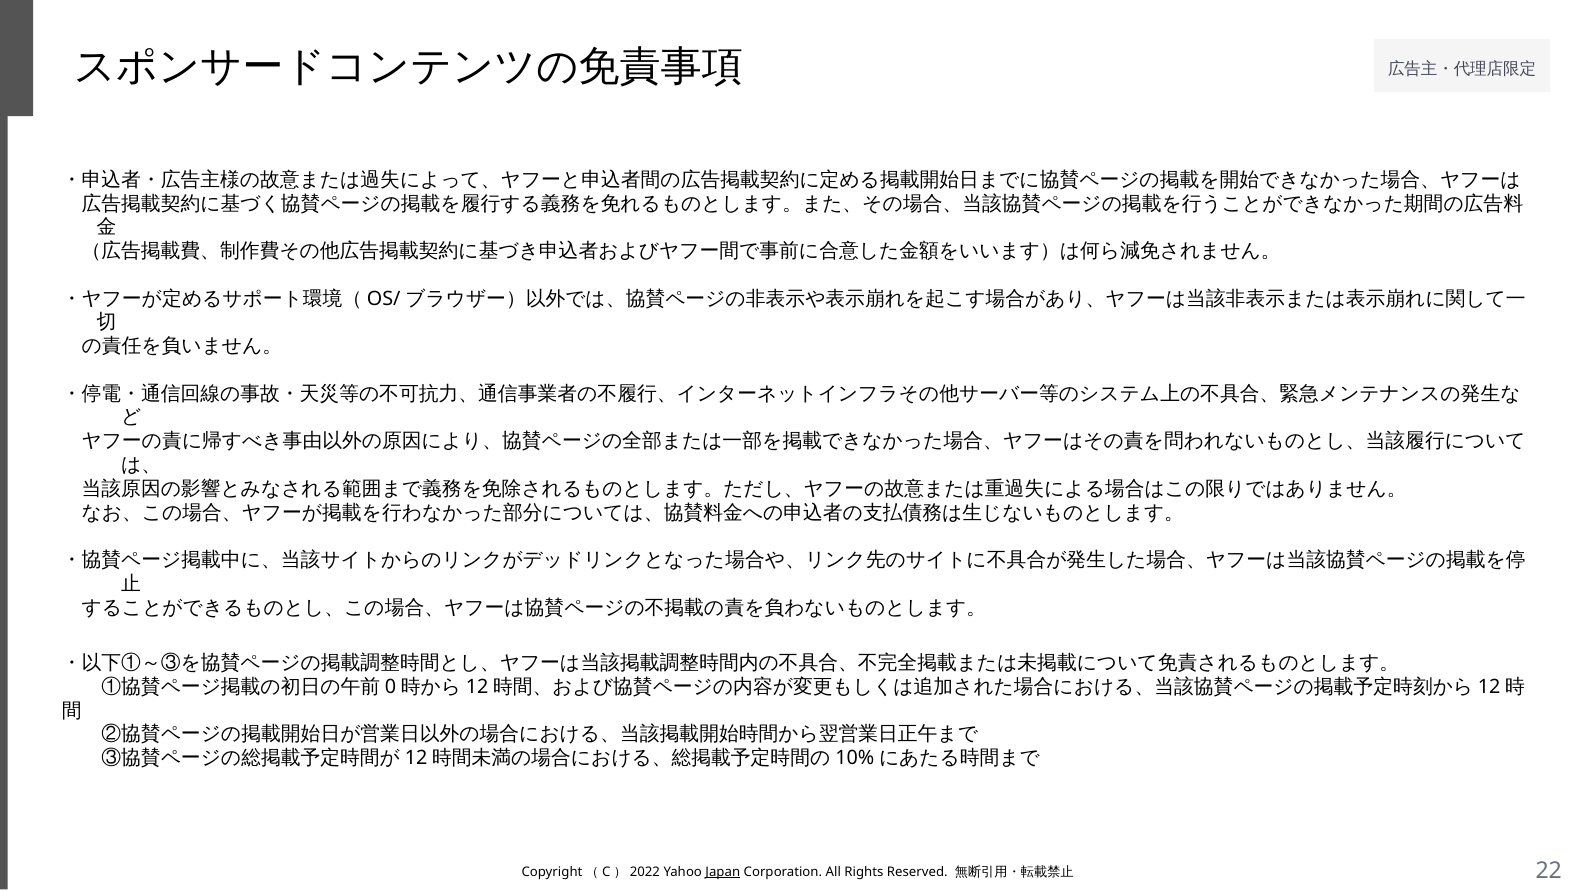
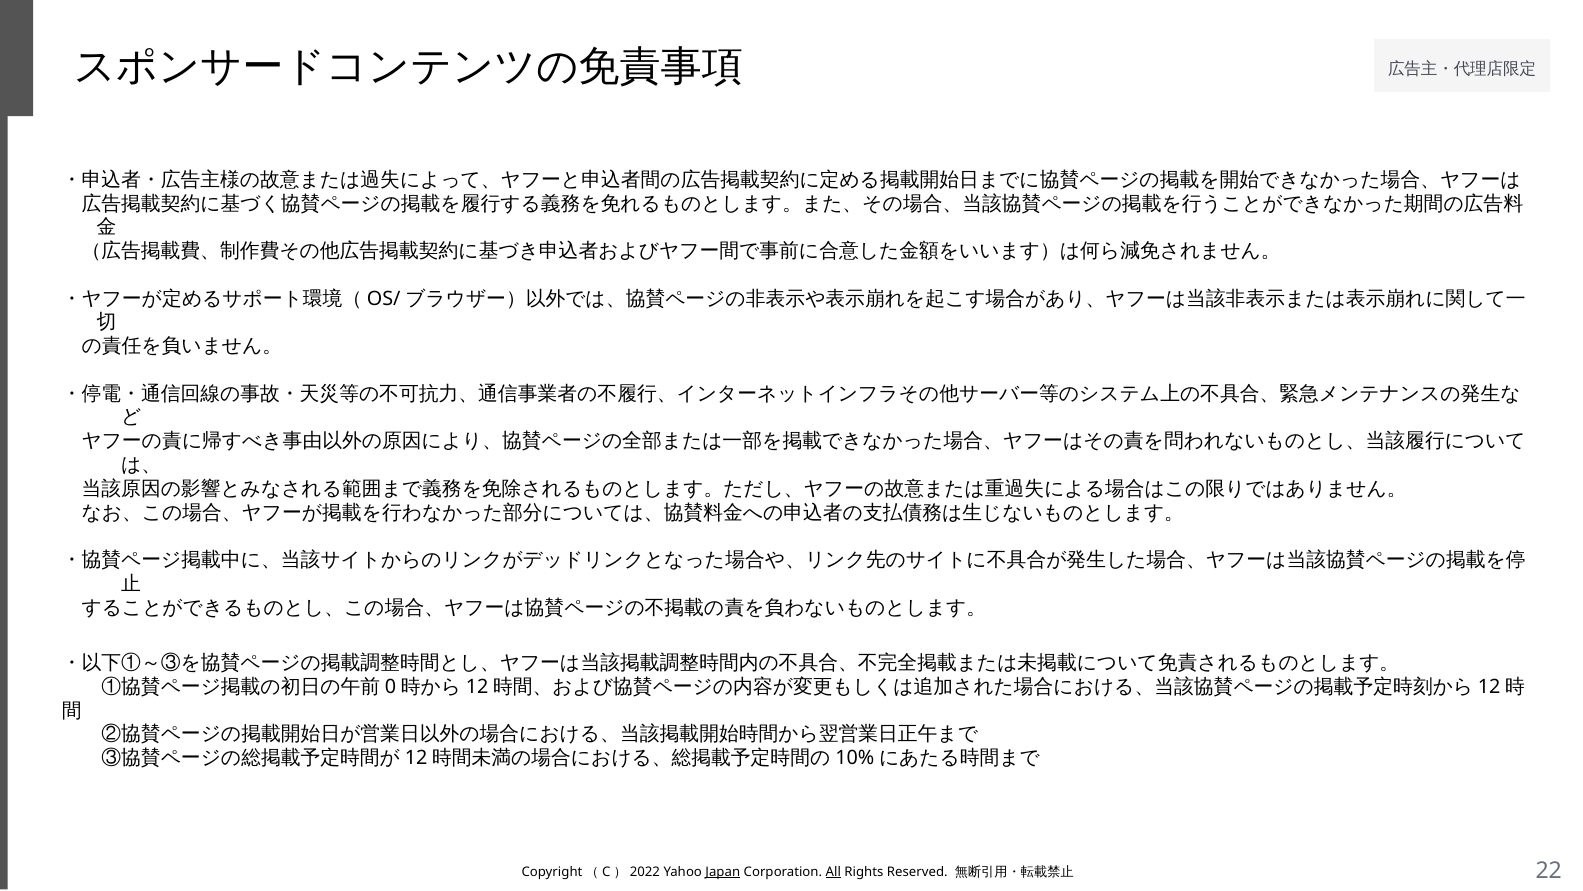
All underline: none -> present (833, 871)
